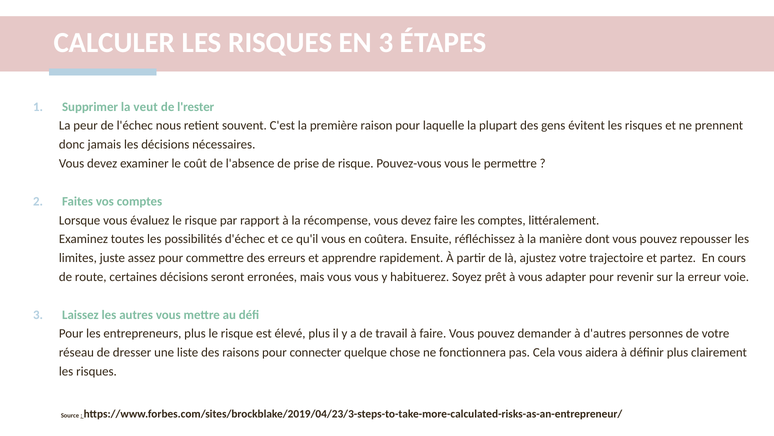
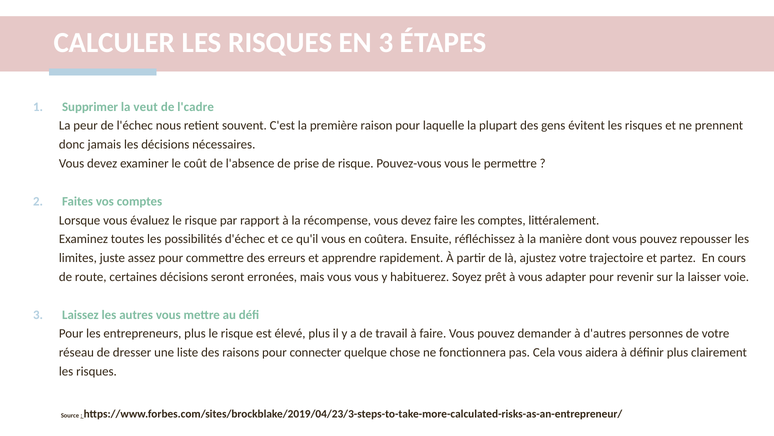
l'rester: l'rester -> l'cadre (196, 107)
erreur: erreur -> laisser (704, 277)
